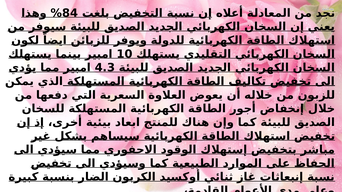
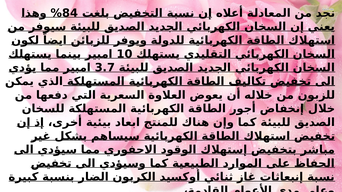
4.3: 4.3 -> 3.7 (105, 68)
